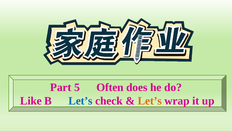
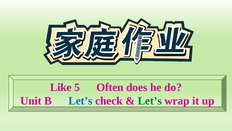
Part: Part -> Like (61, 87)
Like: Like -> Unit (31, 100)
Let’s colour: orange -> green (150, 100)
